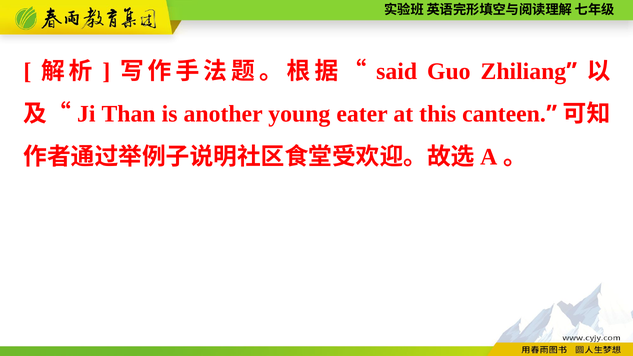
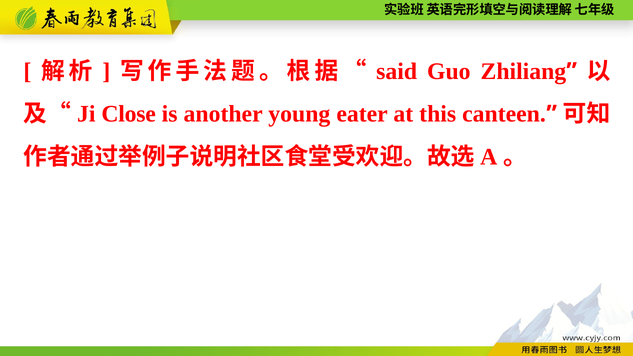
Than: Than -> Close (129, 114)
